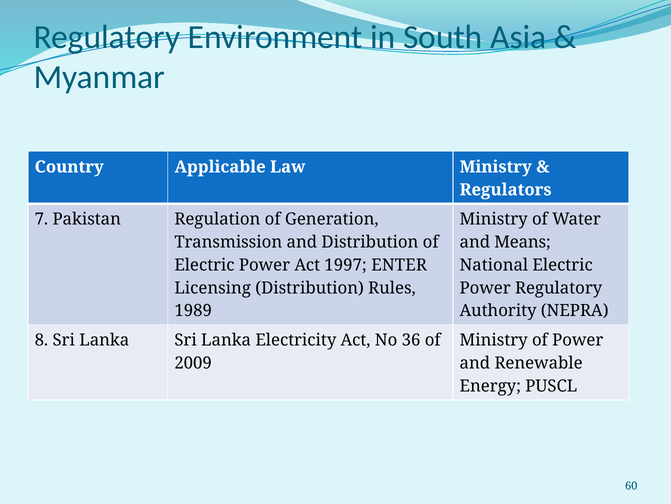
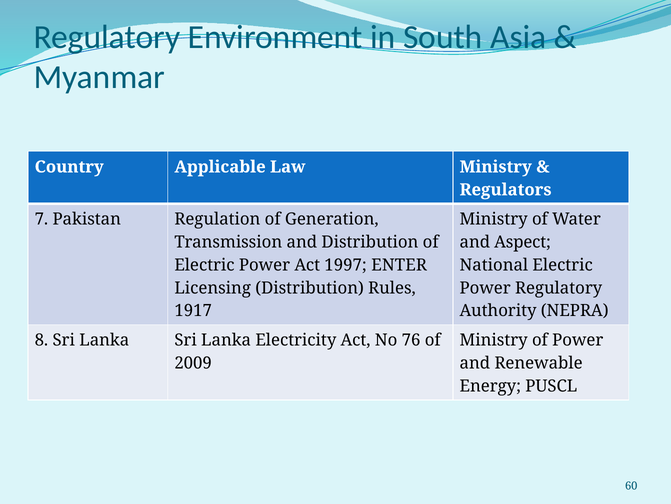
Means: Means -> Aspect (523, 242)
1989: 1989 -> 1917 (193, 310)
36: 36 -> 76 (411, 340)
